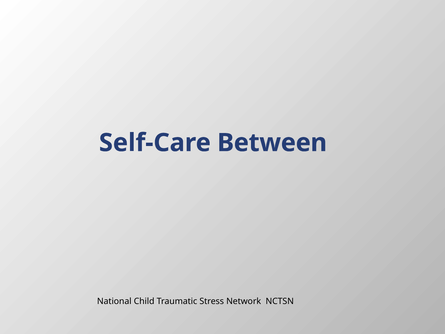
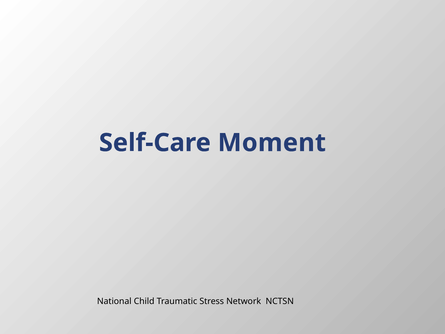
Between: Between -> Moment (272, 143)
